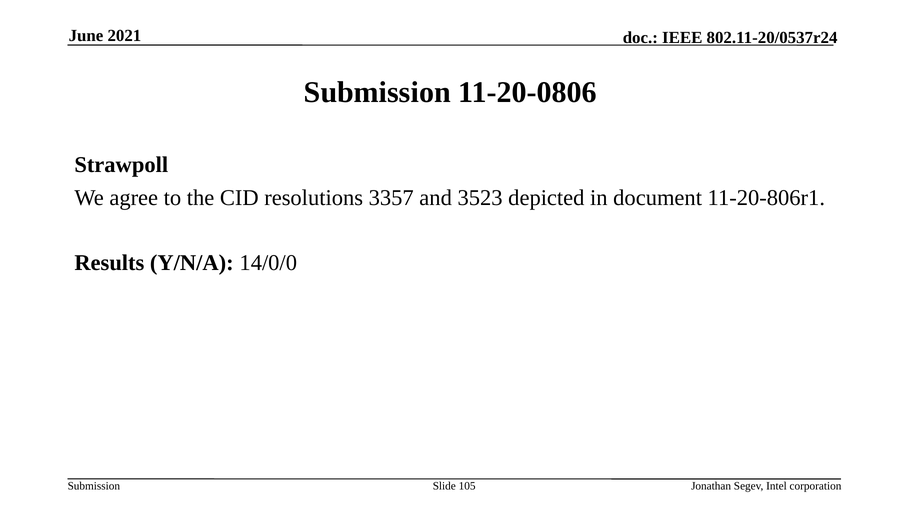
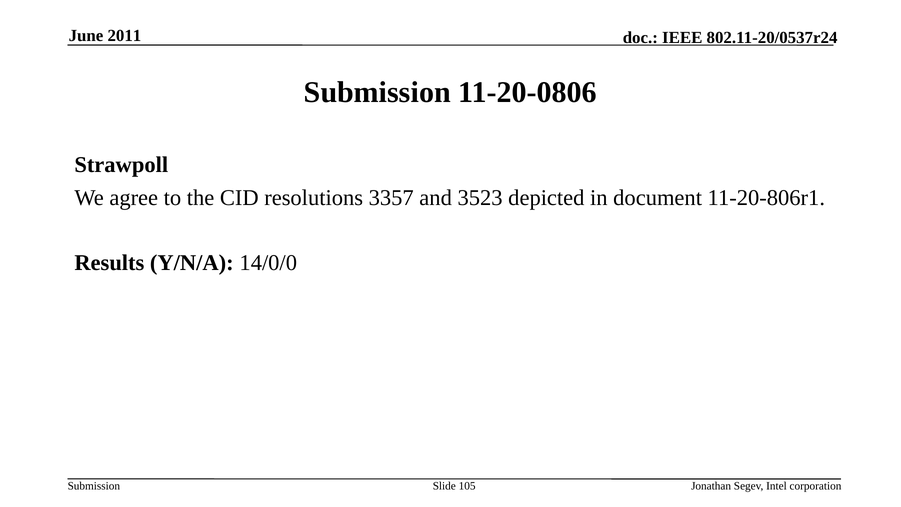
2021: 2021 -> 2011 (124, 36)
